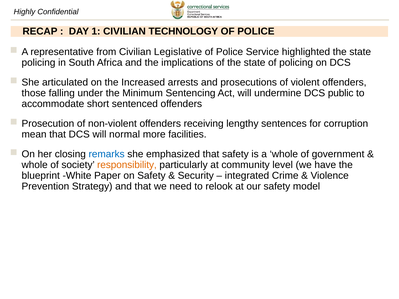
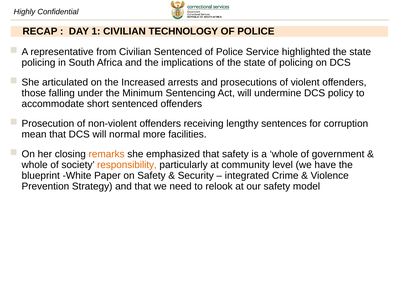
Civilian Legislative: Legislative -> Sentenced (178, 52)
public: public -> policy (341, 93)
remarks colour: blue -> orange (107, 154)
